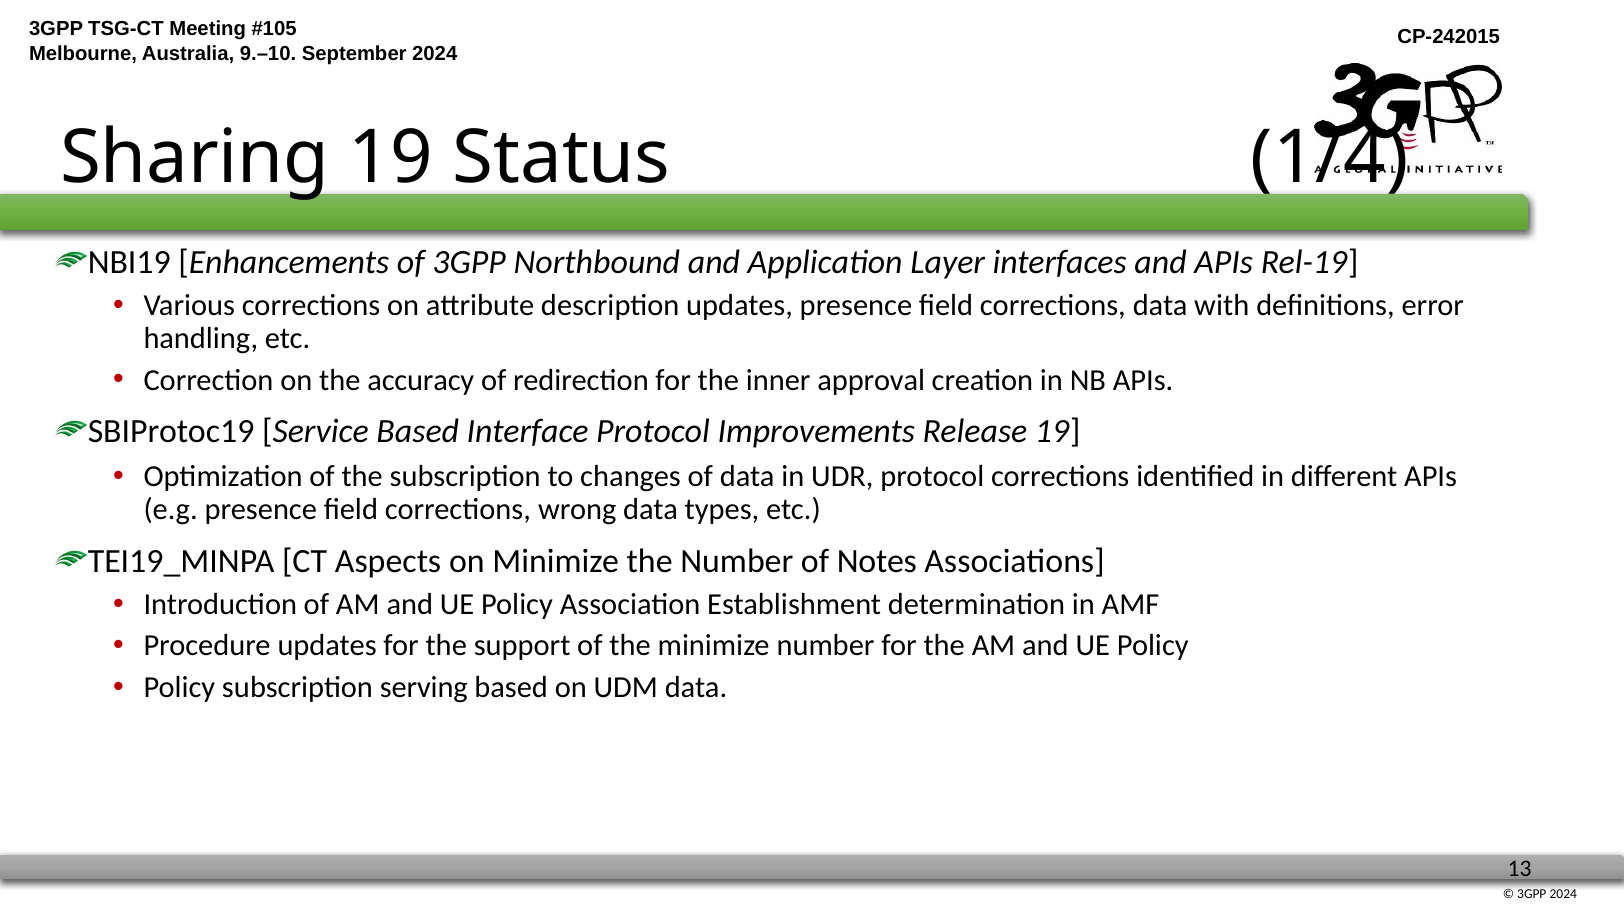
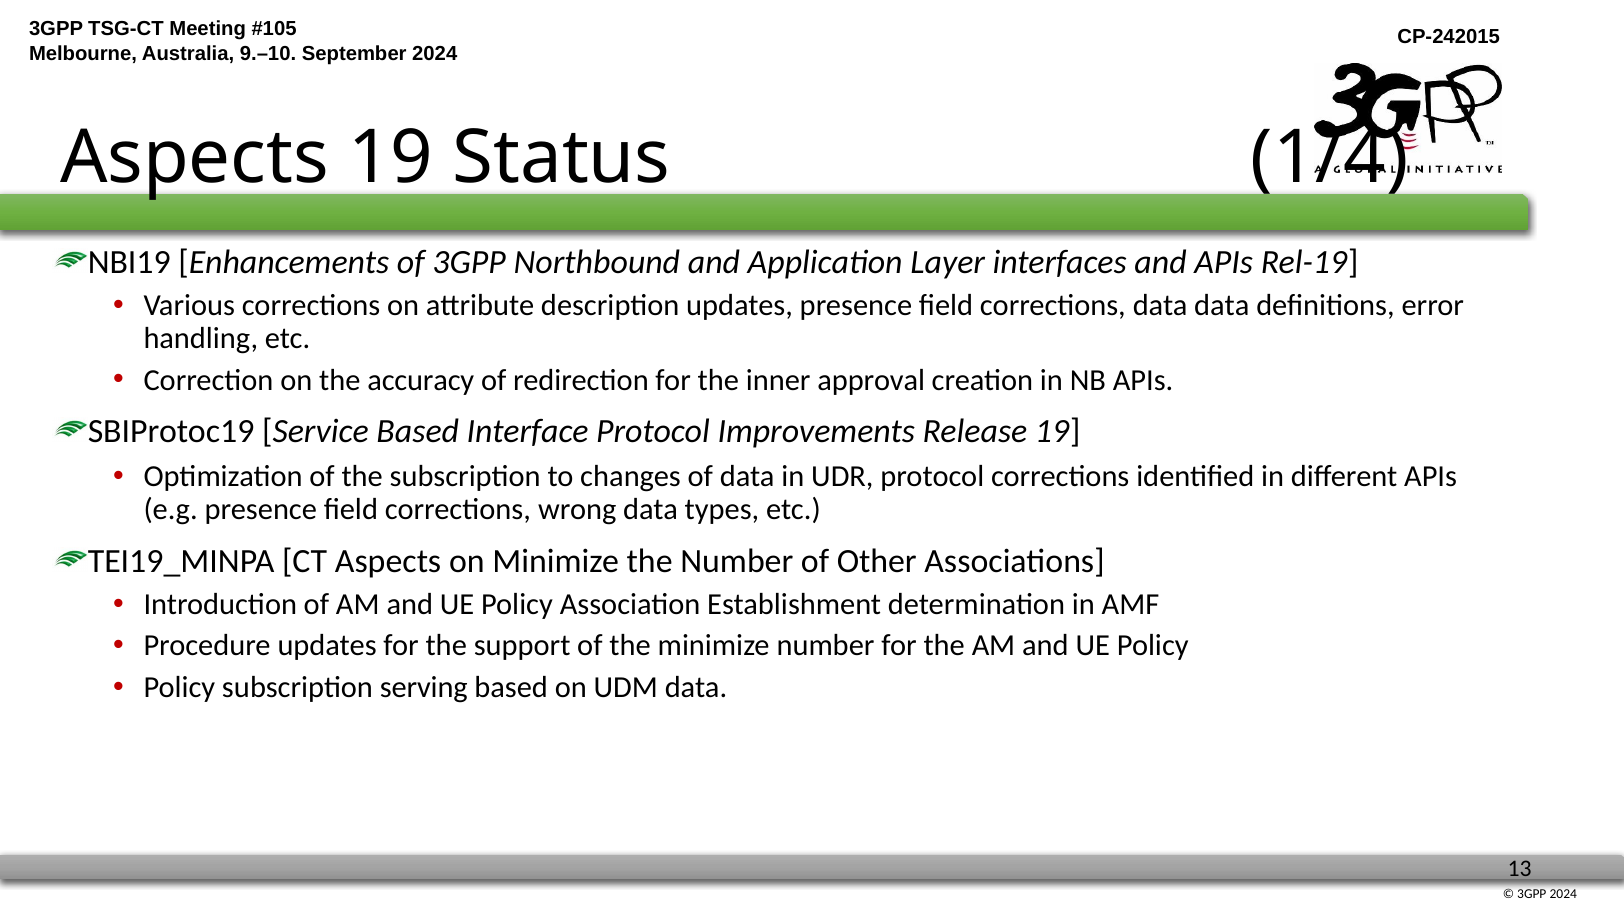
Sharing: Sharing -> Aspects (195, 158)
data with: with -> data (1222, 306)
Notes: Notes -> Other (877, 561)
